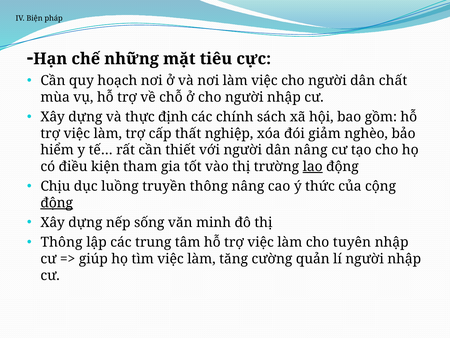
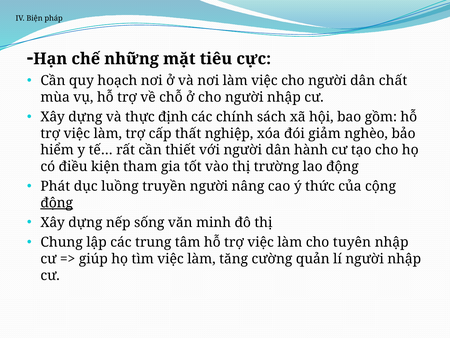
dân nâng: nâng -> hành (311, 150)
lao underline: present -> none (313, 166)
Chịu: Chịu -> Phát (55, 186)
truyền thông: thông -> người (209, 186)
Thông: Thông -> Chung (62, 242)
